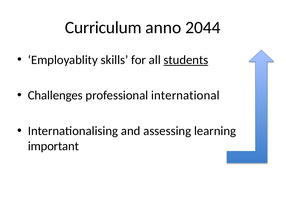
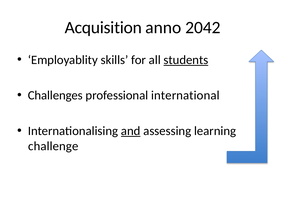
Curriculum: Curriculum -> Acquisition (103, 28)
2044: 2044 -> 2042 (203, 28)
and underline: none -> present (131, 131)
important: important -> challenge (53, 147)
